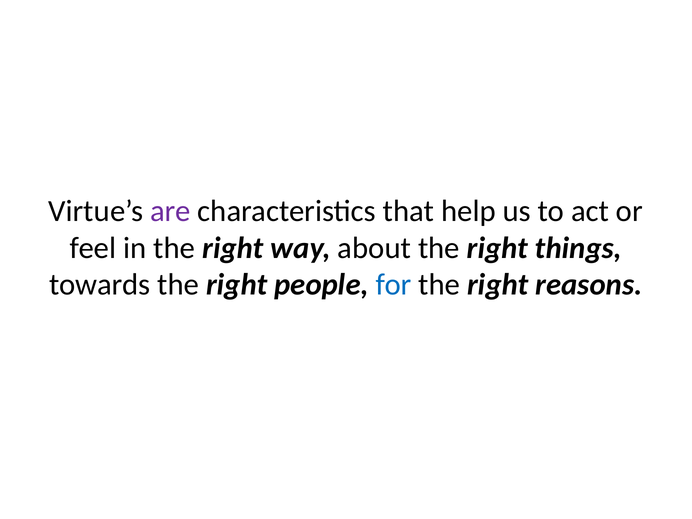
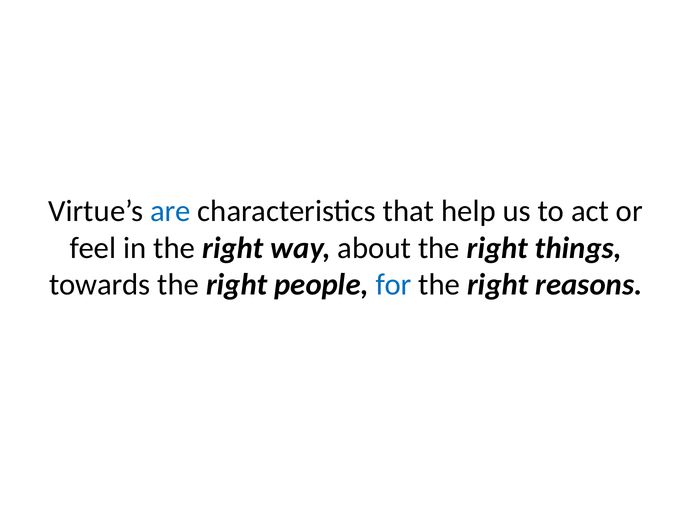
are colour: purple -> blue (170, 211)
